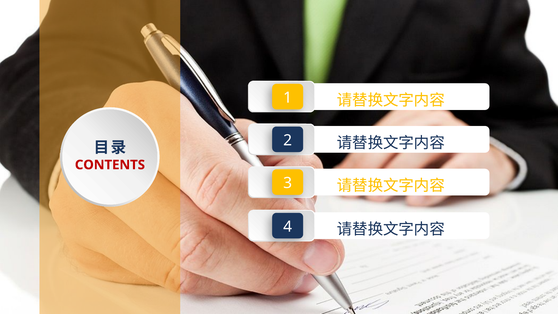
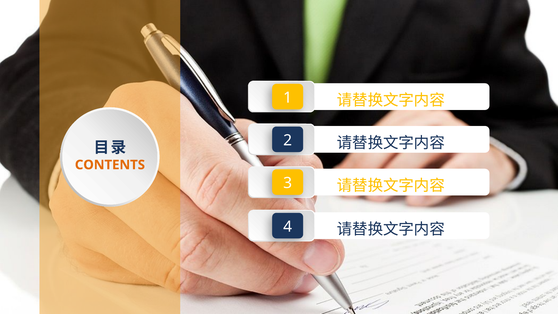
CONTENTS colour: red -> orange (110, 165)
